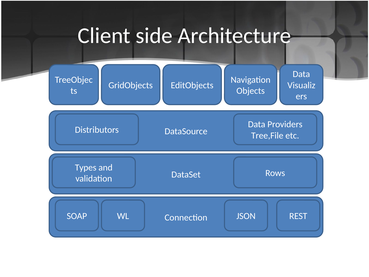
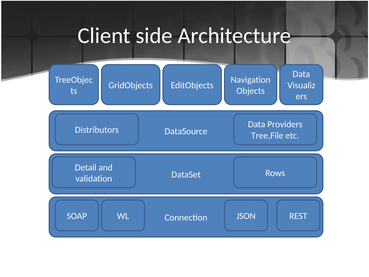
Types: Types -> Detail (86, 167)
